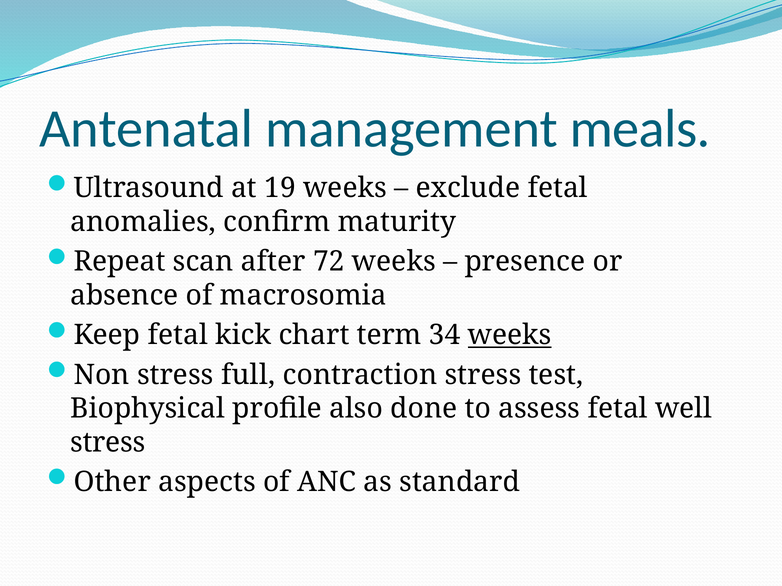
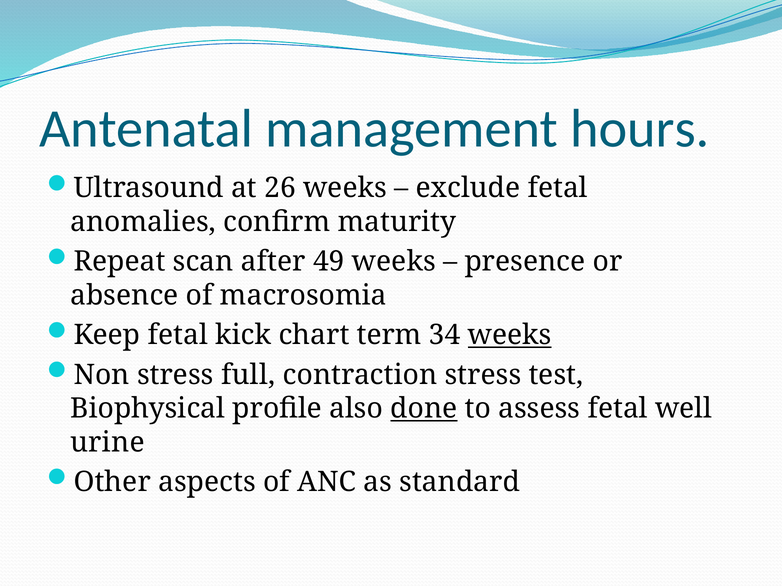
meals: meals -> hours (640, 129)
19: 19 -> 26 (280, 188)
72: 72 -> 49 (329, 262)
done underline: none -> present (424, 409)
stress: stress -> urine (108, 443)
